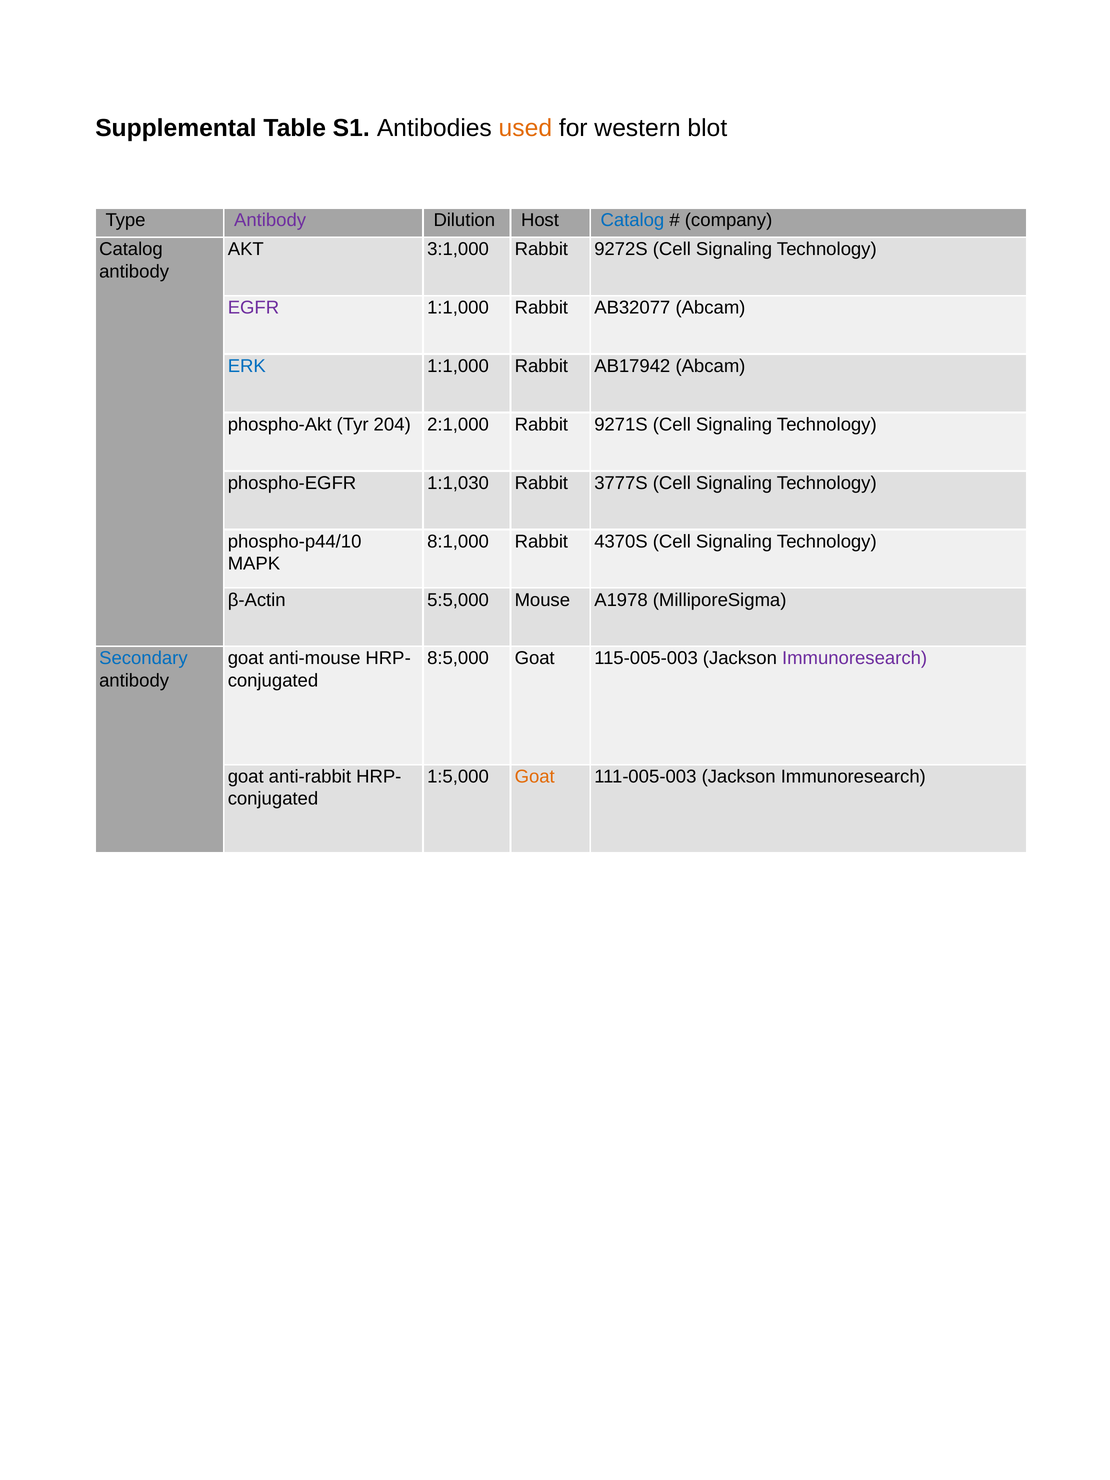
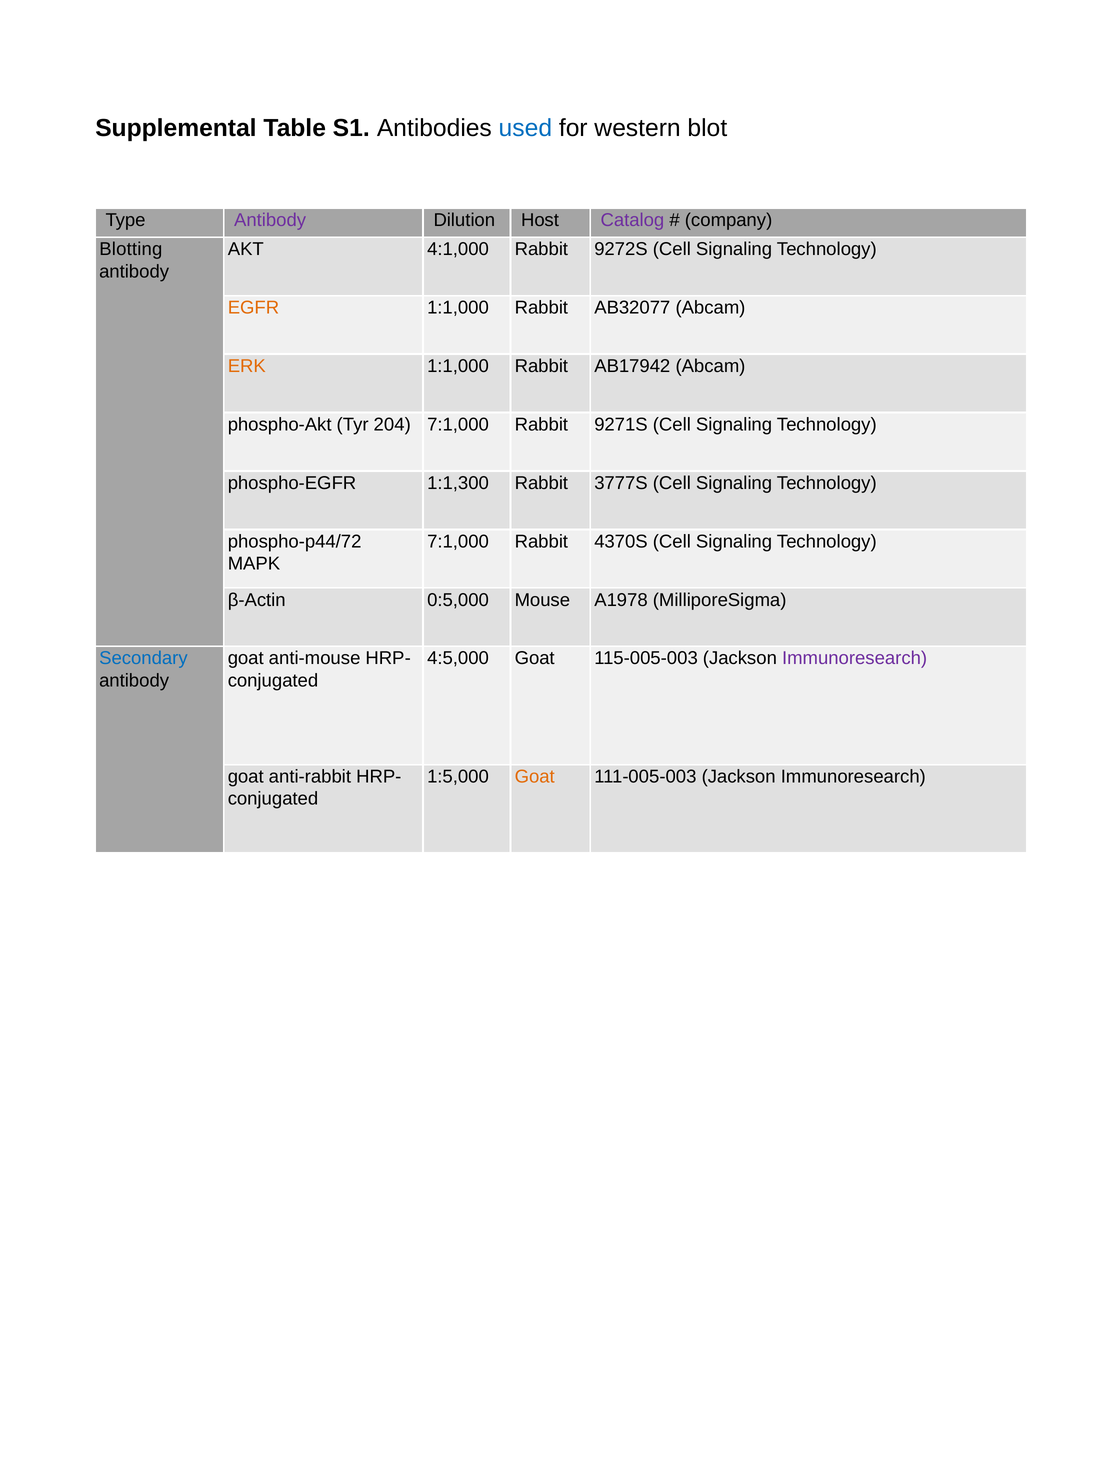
used colour: orange -> blue (525, 128)
Catalog colour: blue -> purple (632, 220)
Catalog: Catalog -> Blotting (131, 249)
3:1,000: 3:1,000 -> 4:1,000 (458, 249)
EGFR colour: purple -> orange (253, 308)
ERK colour: blue -> orange (247, 366)
204 2:1,000: 2:1,000 -> 7:1,000 (458, 425)
1:1,030: 1:1,030 -> 1:1,300 (458, 483)
phospho-p44/10: phospho-p44/10 -> phospho-p44/72 (295, 541)
8:1,000: 8:1,000 -> 7:1,000 (458, 541)
5:5,000: 5:5,000 -> 0:5,000 (458, 600)
8:5,000: 8:5,000 -> 4:5,000 (458, 658)
